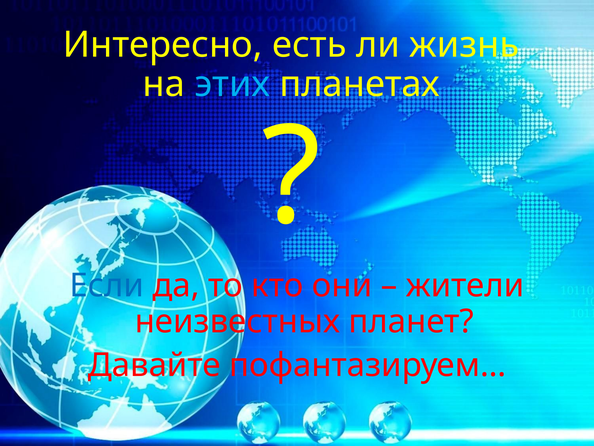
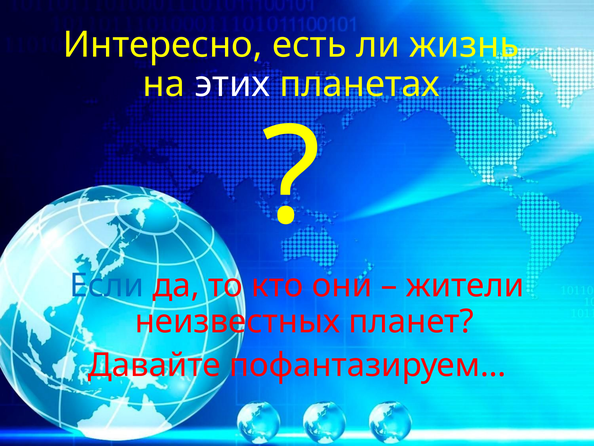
этих colour: light blue -> white (232, 84)
